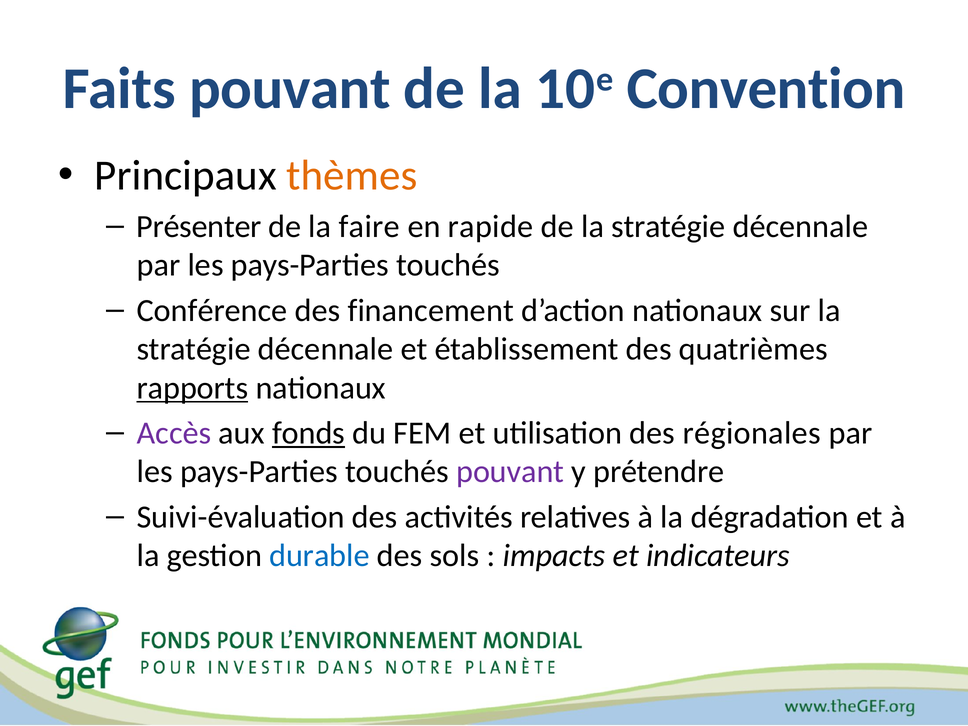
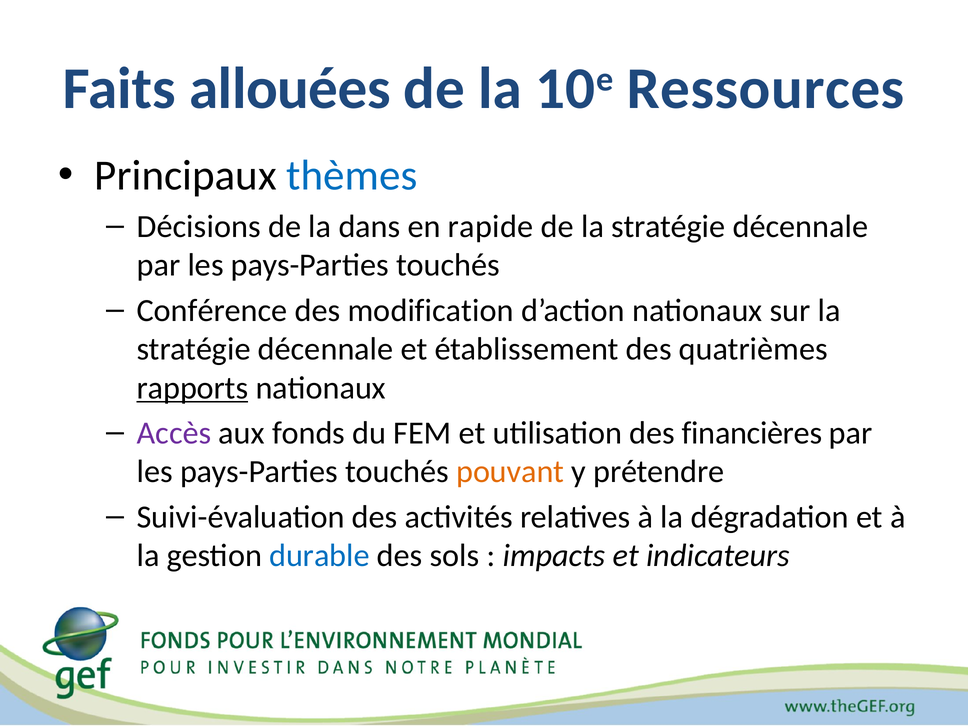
Faits pouvant: pouvant -> allouées (290, 89)
Convention: Convention -> Ressources (765, 89)
thèmes colour: orange -> blue (352, 176)
Présenter: Présenter -> Décisions (199, 227)
faire: faire -> dans (369, 227)
financement: financement -> modification (431, 310)
fonds underline: present -> none (309, 433)
régionales: régionales -> financières (752, 433)
pouvant colour: purple -> orange (510, 472)
